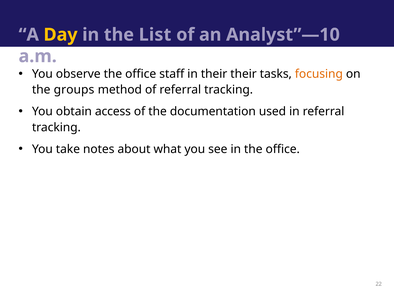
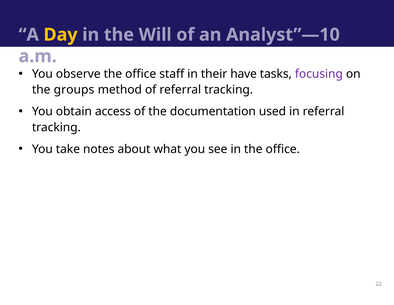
List: List -> Will (155, 35)
their their: their -> have (244, 74)
focusing colour: orange -> purple (319, 74)
